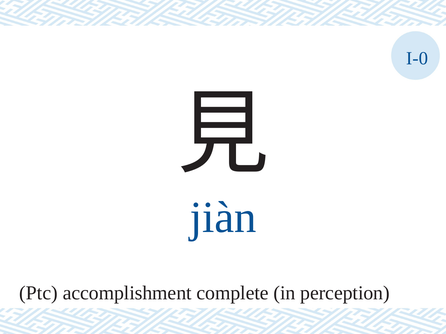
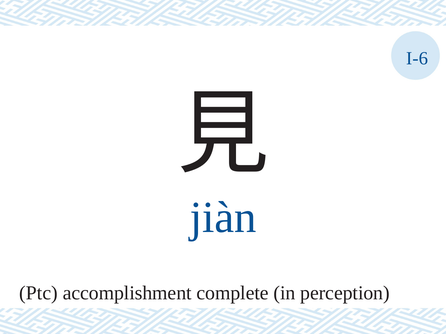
I-0: I-0 -> I-6 (417, 58)
